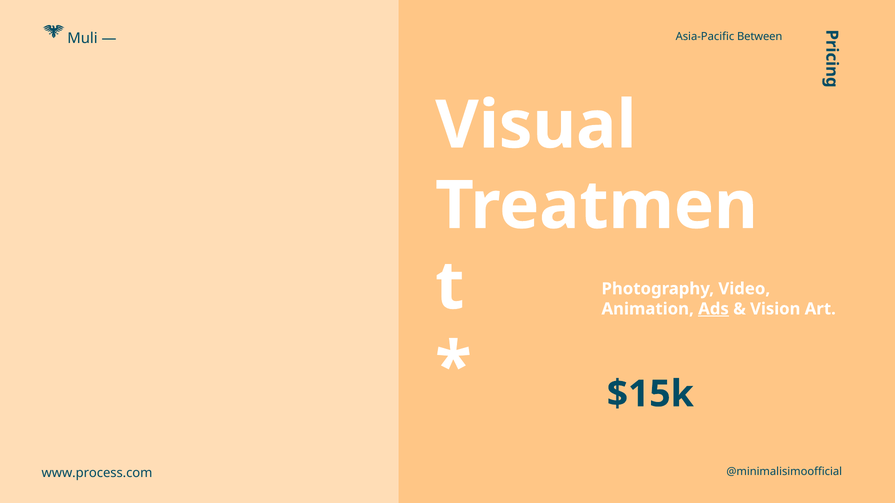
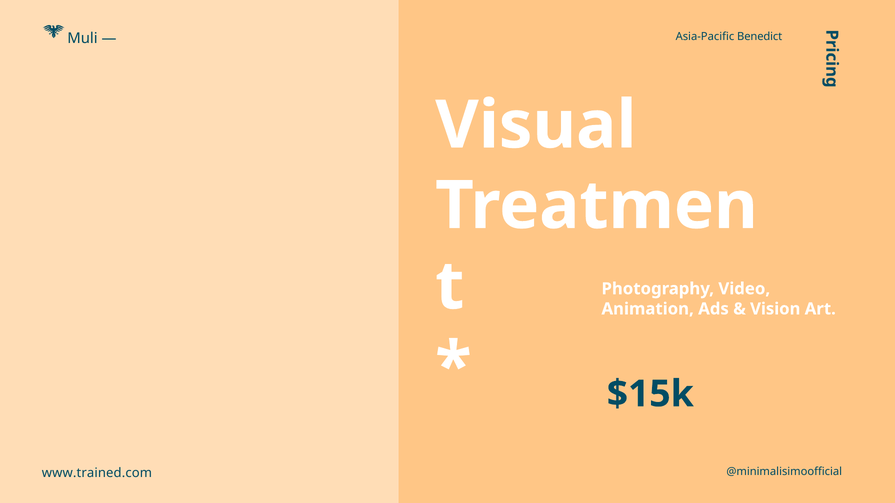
Between: Between -> Benedict (760, 37)
Ads underline: present -> none (714, 309)
www.process.com: www.process.com -> www.trained.com (97, 473)
